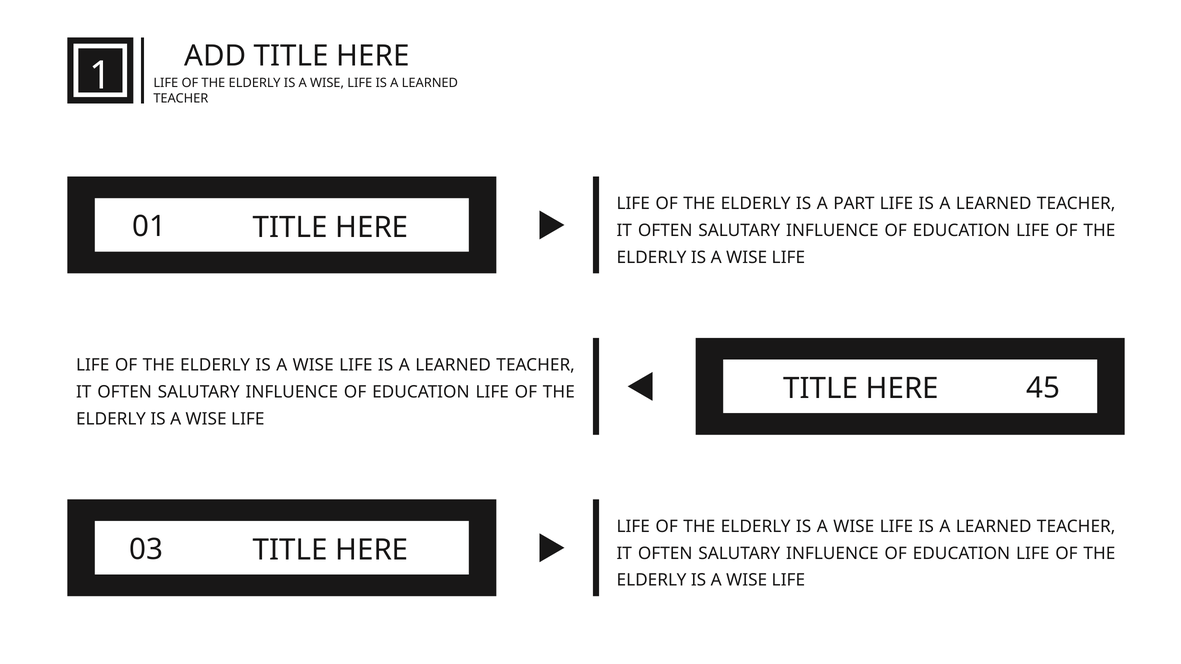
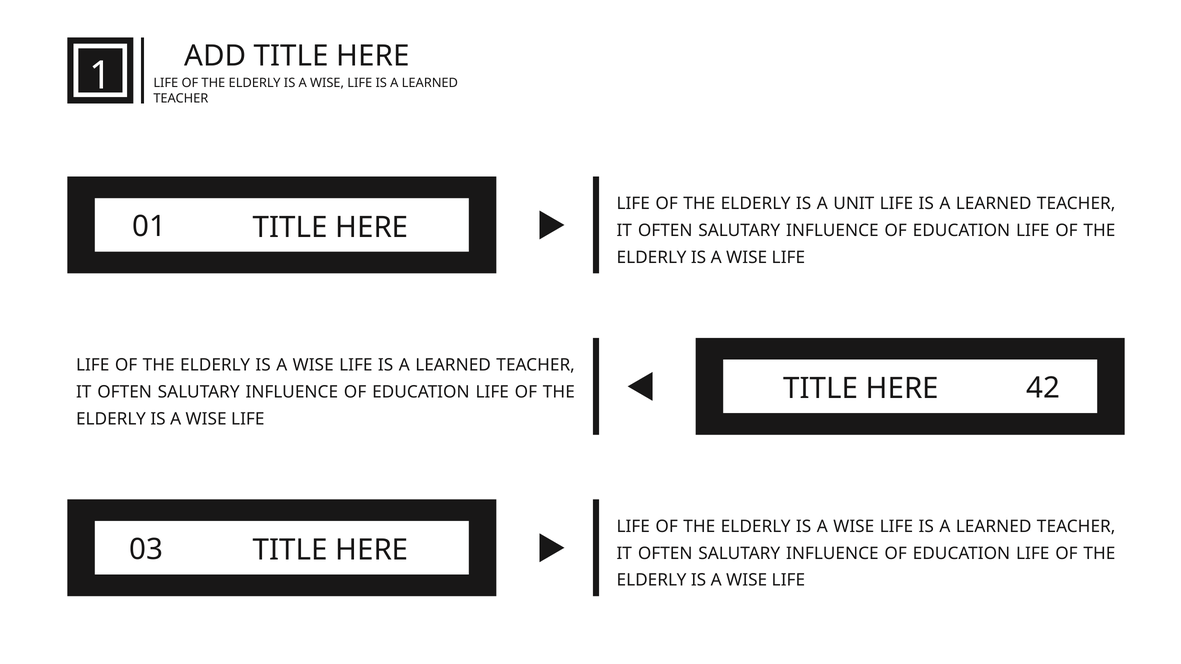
PART: PART -> UNIT (854, 204)
45: 45 -> 42 (1043, 388)
